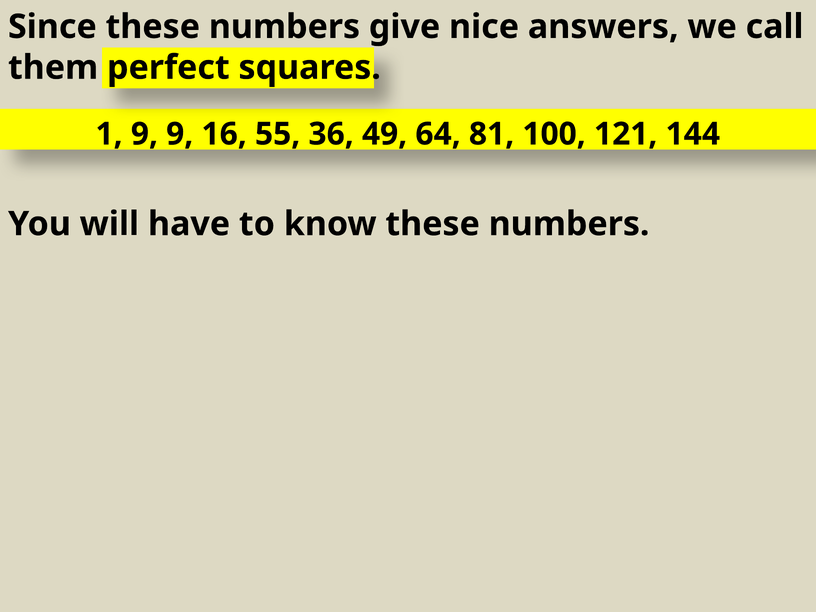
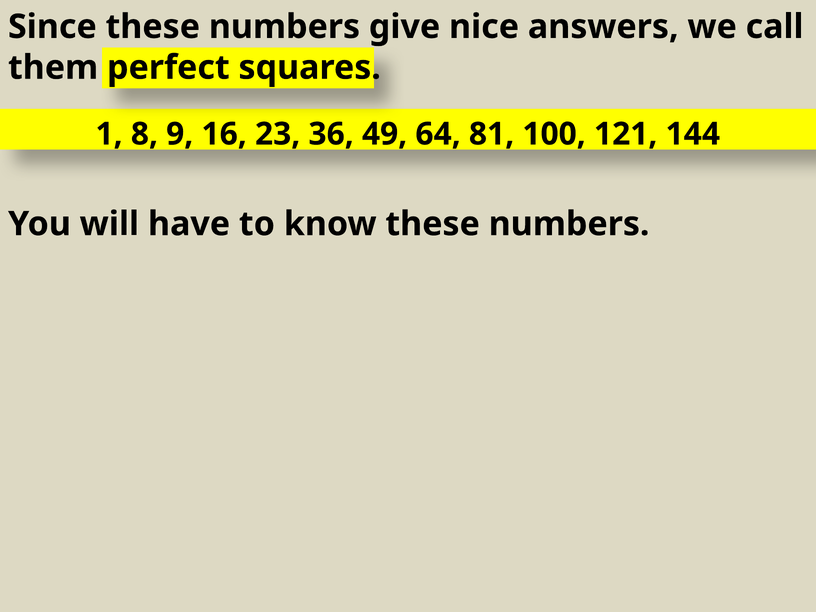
1 9: 9 -> 8 (144, 134)
55: 55 -> 23 (278, 134)
